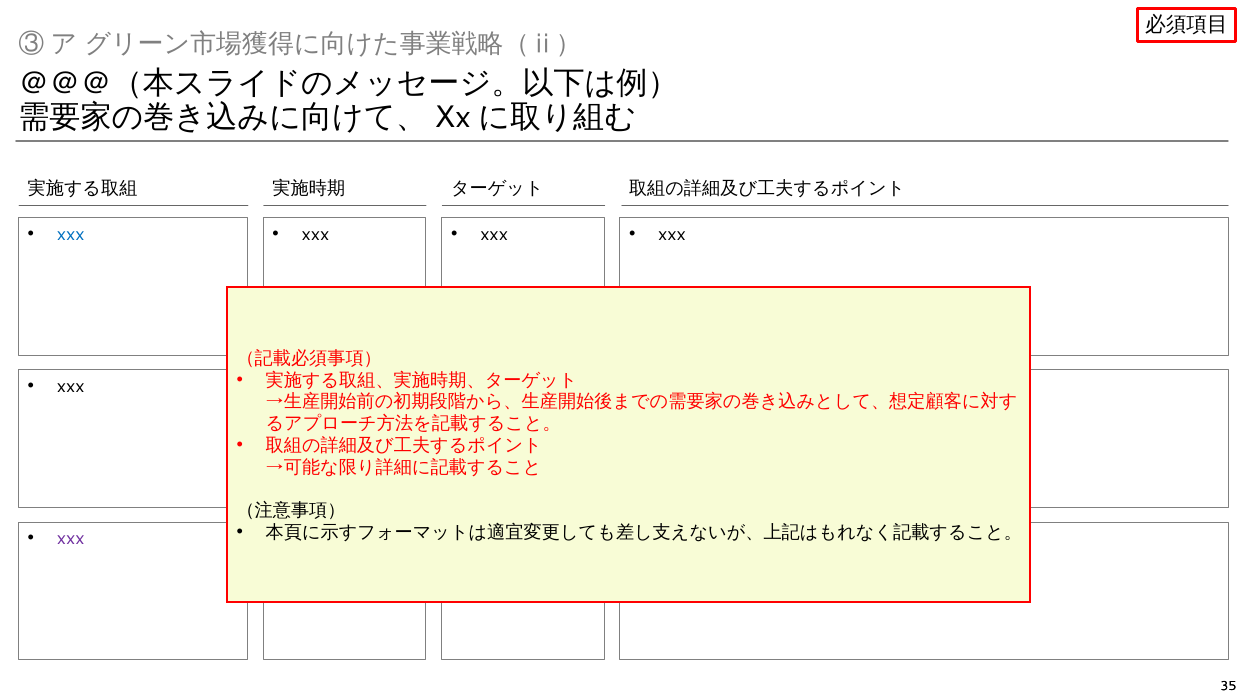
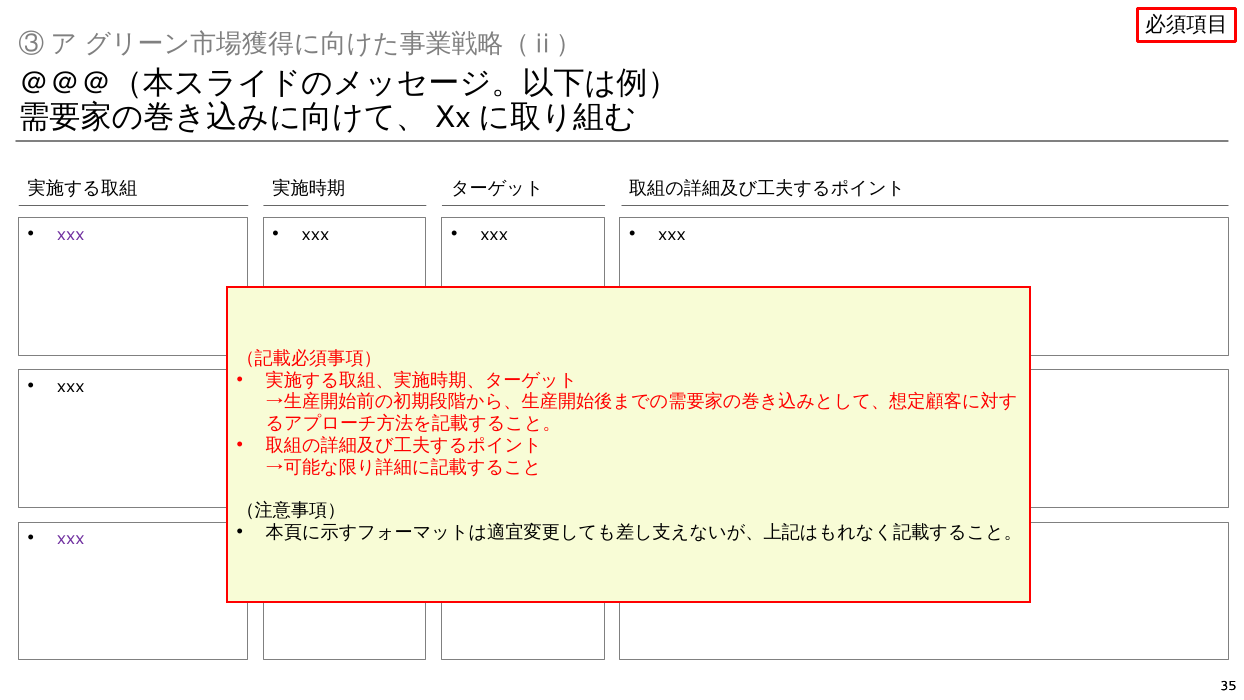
xxx colour: blue -> purple (71, 235)
